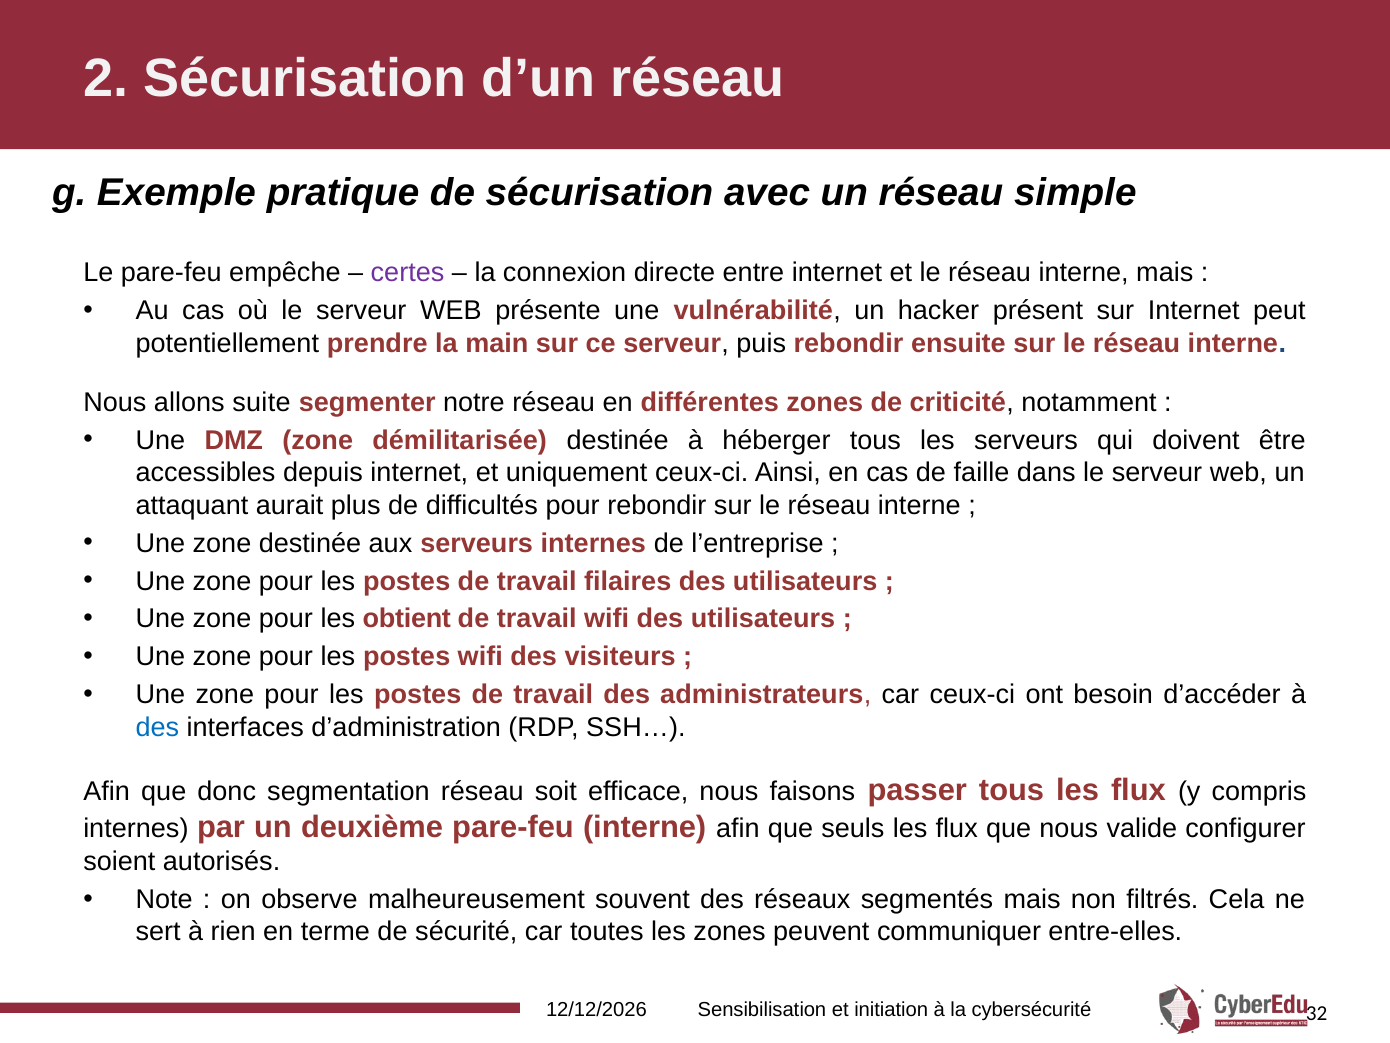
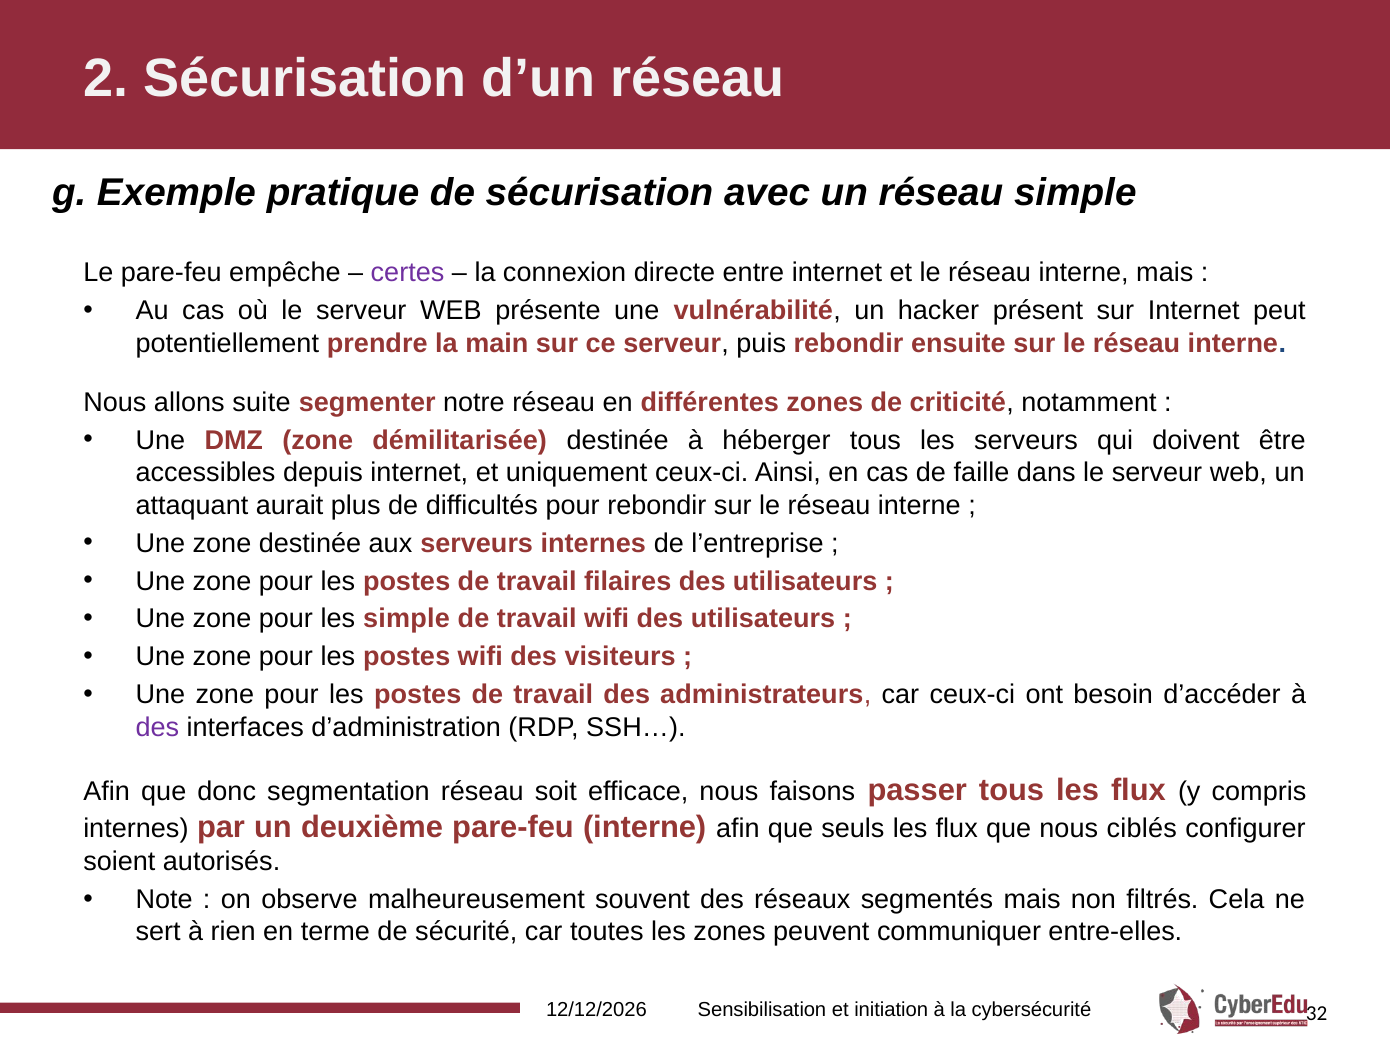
les obtient: obtient -> simple (407, 619)
des colour: blue -> purple (157, 727)
valide: valide -> ciblés (1142, 828)
